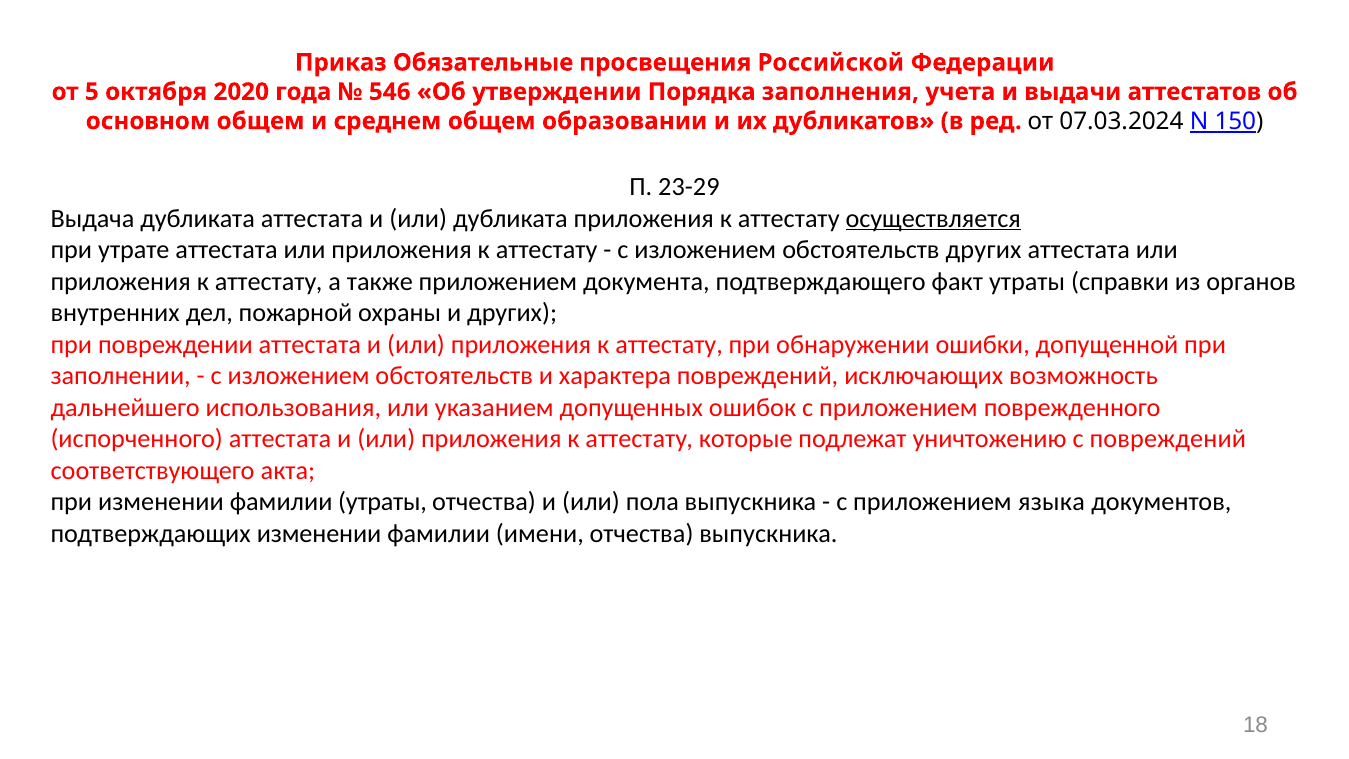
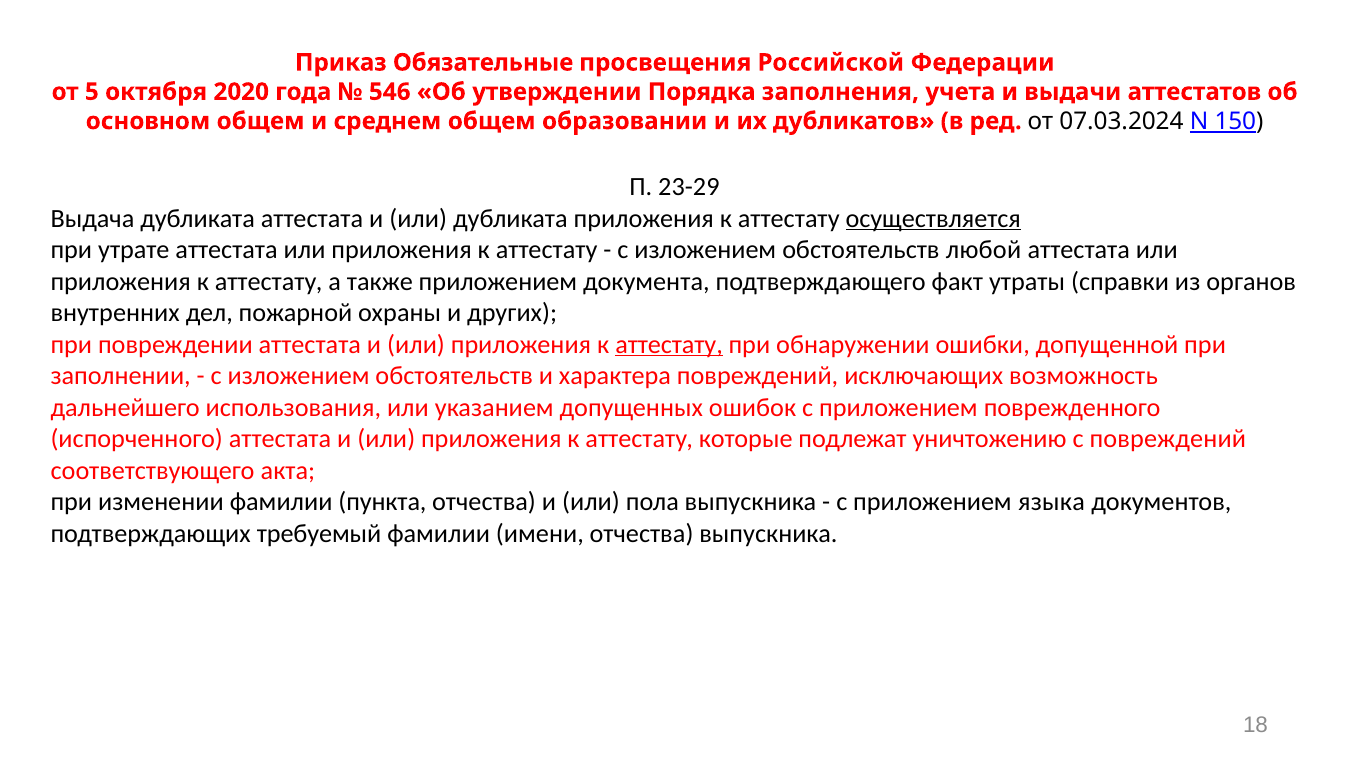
обстоятельств других: других -> любой (984, 250)
аттестату underline: none -> present (669, 344)
фамилии утраты: утраты -> пункта (382, 502)
подтверждающих изменении: изменении -> требуемый (319, 533)
